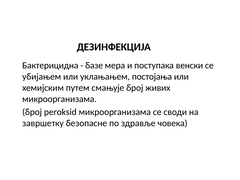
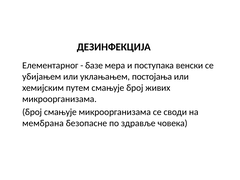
Бактерицидна: Бактерицидна -> Елементарног (50, 65)
број peroksid: peroksid -> смањује (60, 112)
завршетку: завршетку -> мембрана (43, 123)
